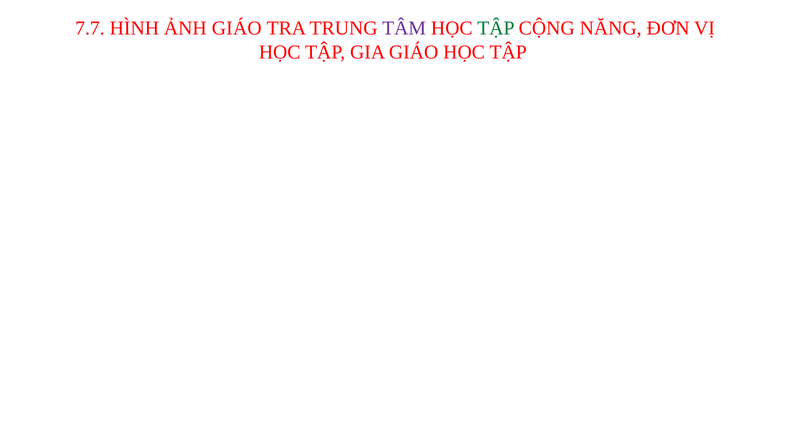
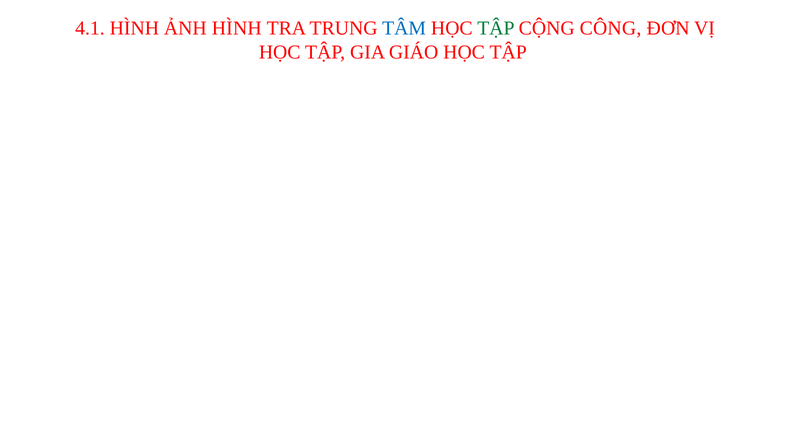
7.7: 7.7 -> 4.1 (90, 28)
ẢNH GIÁO: GIÁO -> HÌNH (237, 28)
TÂM colour: purple -> blue (404, 28)
NĂNG: NĂNG -> CÔNG (611, 28)
